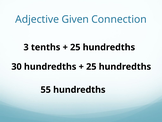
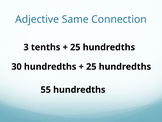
Given: Given -> Same (75, 19)
